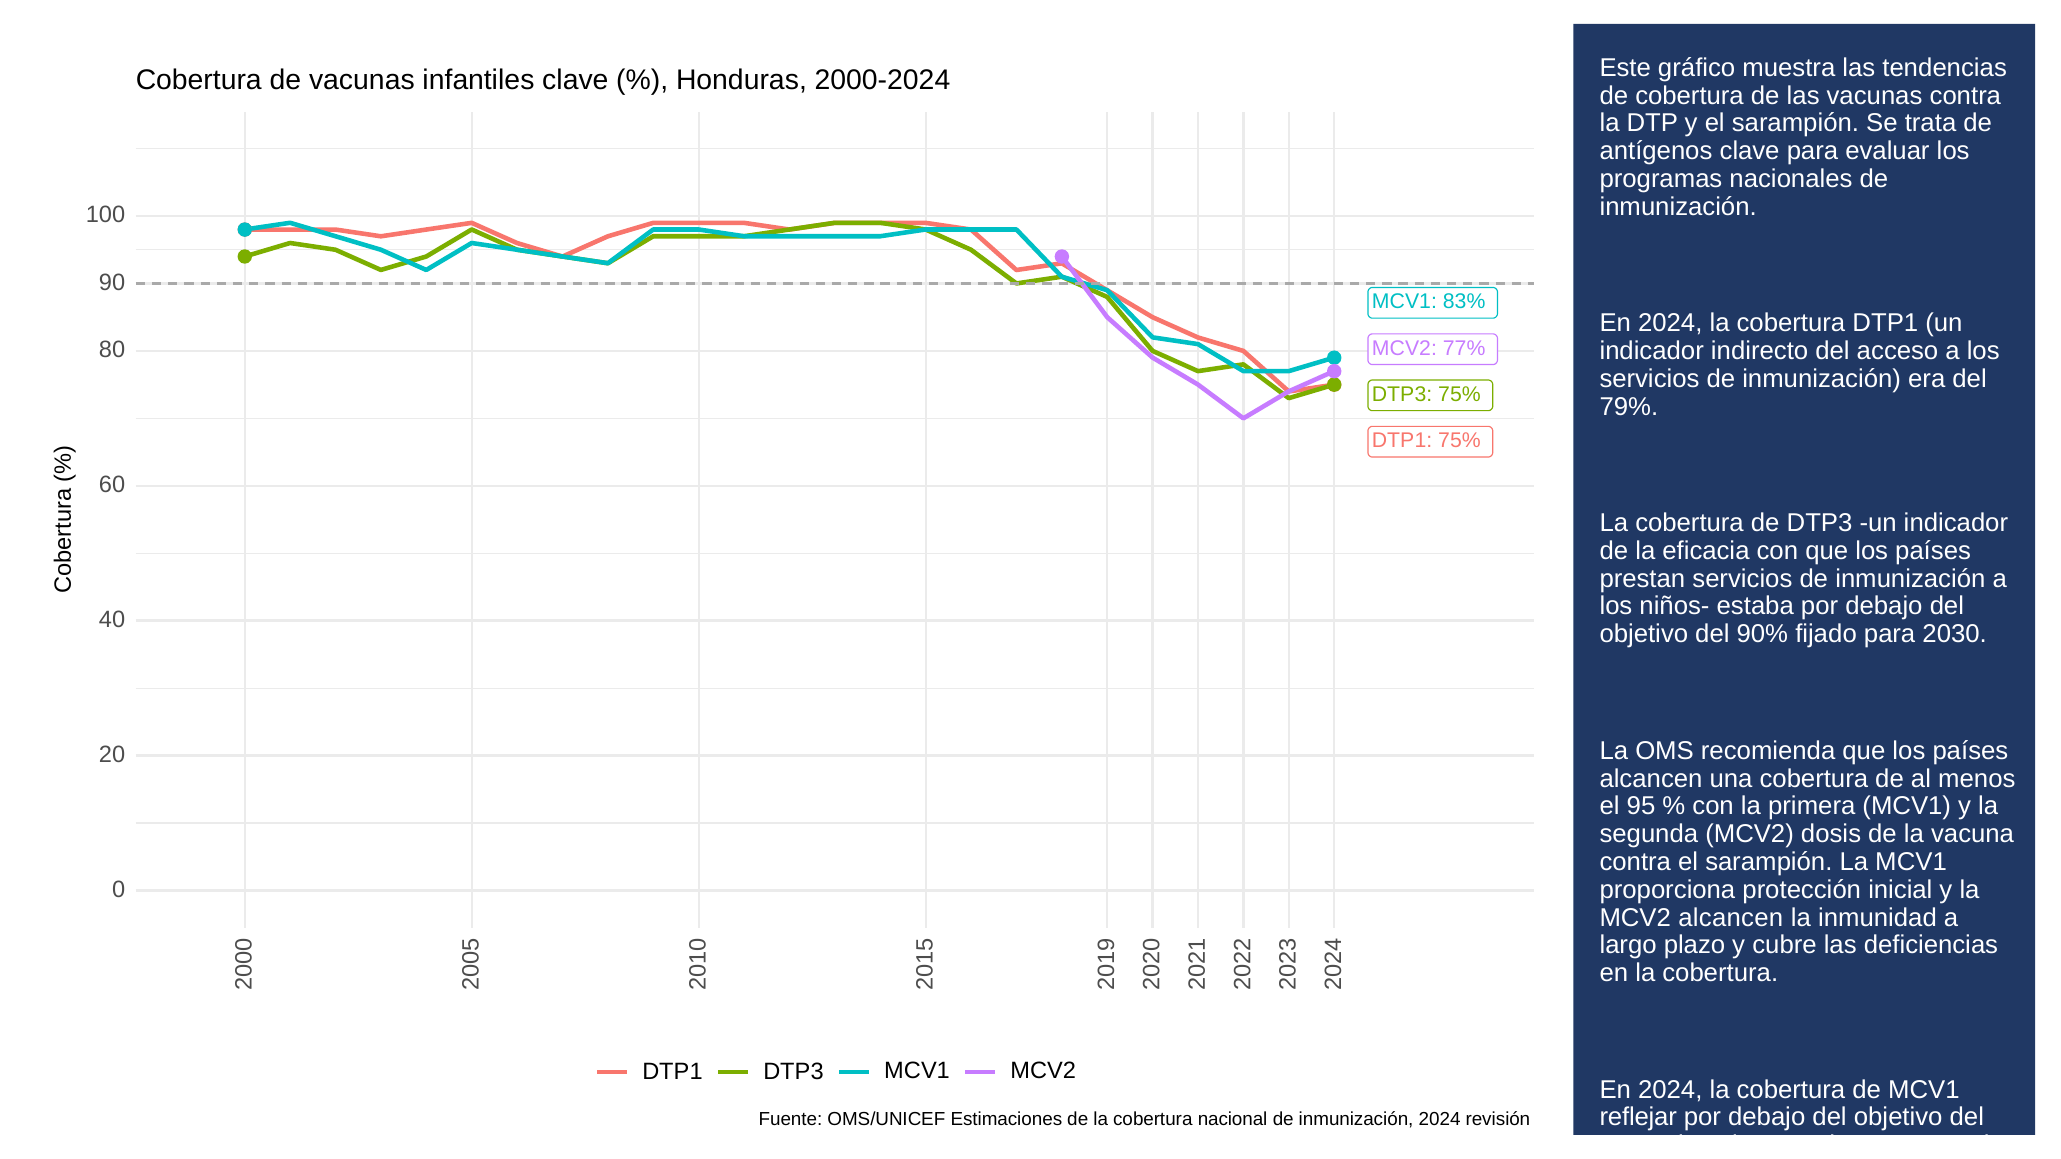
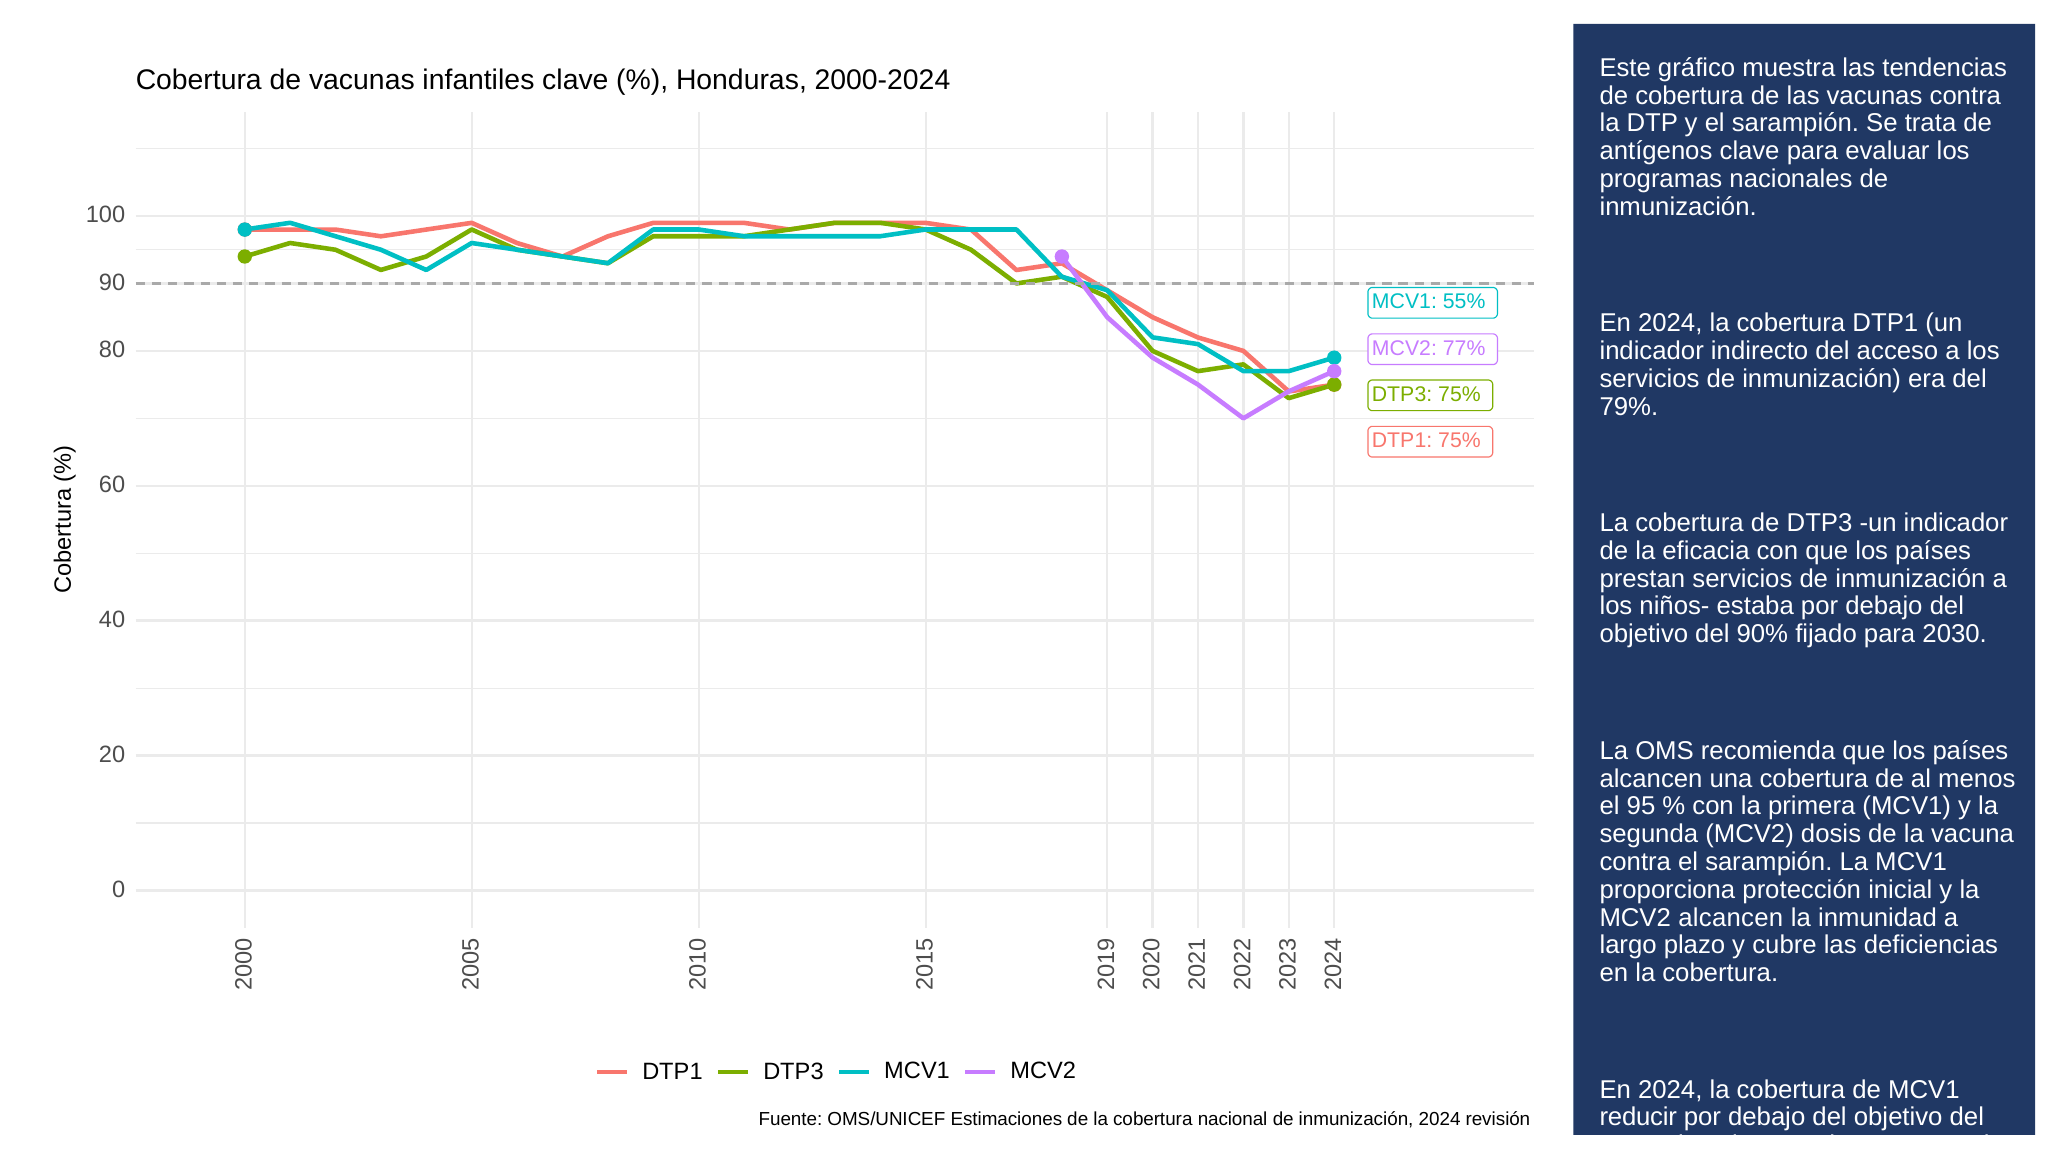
83%: 83% -> 55% (1464, 302)
reflejar: reflejar -> reducir (1638, 1118)
